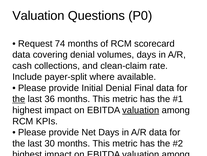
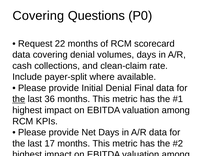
Valuation: Valuation -> Covering (38, 16)
74: 74 -> 22 (60, 43)
valuation underline: present -> none (141, 110)
30: 30 -> 17 (50, 143)
